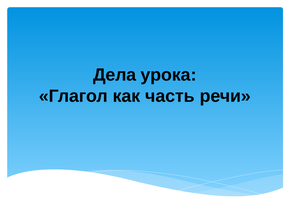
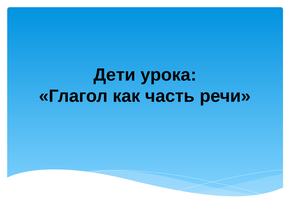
Дела: Дела -> Дети (115, 75)
